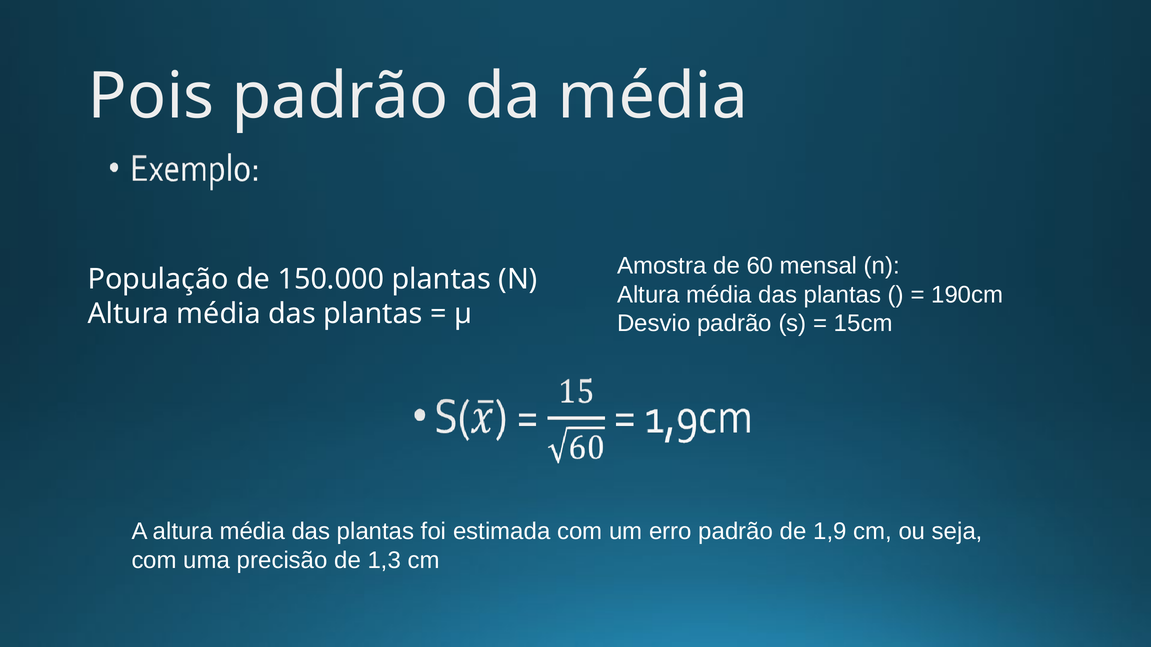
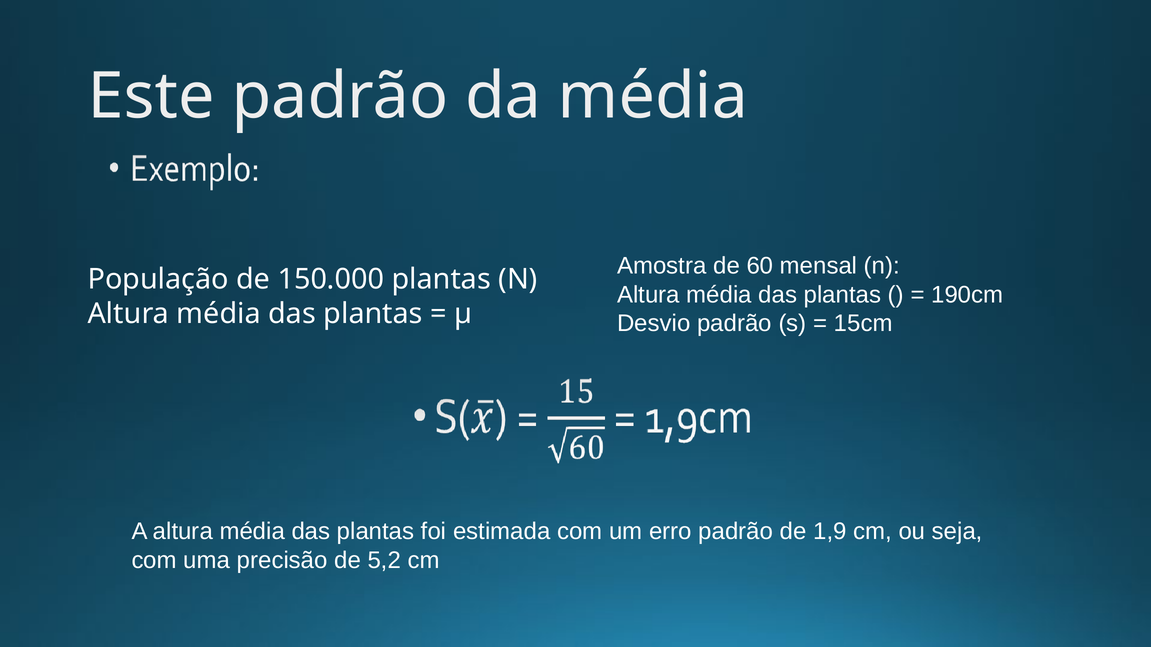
Pois: Pois -> Este (151, 97)
1,3: 1,3 -> 5,2 (384, 561)
